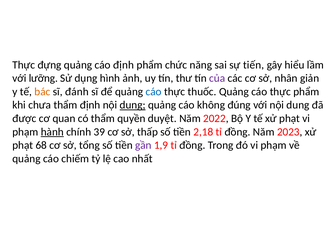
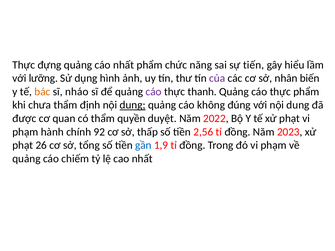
cáo định: định -> nhất (124, 65)
giản: giản -> biến (310, 78)
đánh: đánh -> nháo (77, 92)
cáo colour: blue -> purple (154, 92)
thuốc: thuốc -> thanh (202, 92)
hành underline: present -> none (52, 132)
39: 39 -> 92 (99, 132)
2,18: 2,18 -> 2,56 (203, 132)
68: 68 -> 26 (41, 145)
gần colour: purple -> blue (143, 145)
